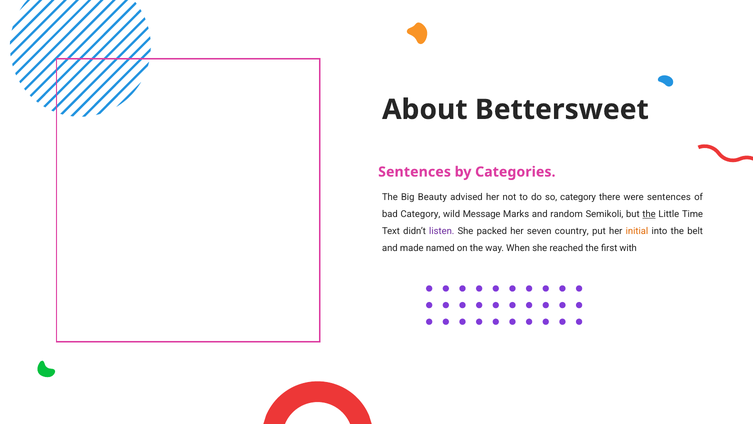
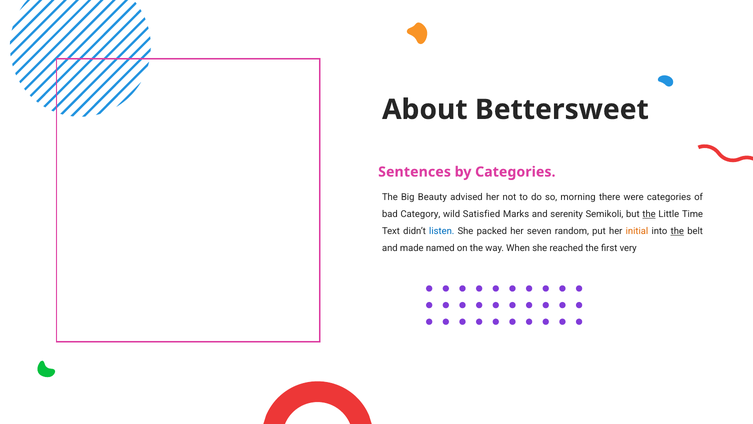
so category: category -> morning (578, 197)
were sentences: sentences -> categories (669, 197)
Message: Message -> Satisfied (482, 214)
random: random -> serenity (567, 214)
listen colour: purple -> blue (442, 231)
country: country -> random (572, 231)
the underline: none -> present (677, 231)
with: with -> very (628, 248)
